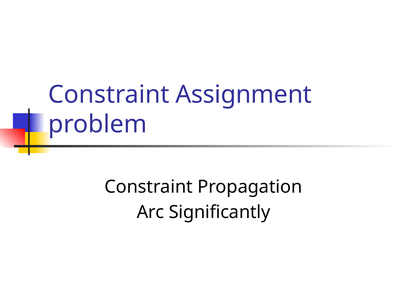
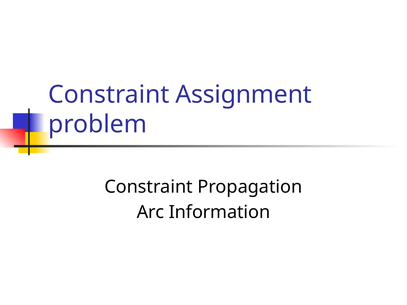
Significantly: Significantly -> Information (220, 212)
